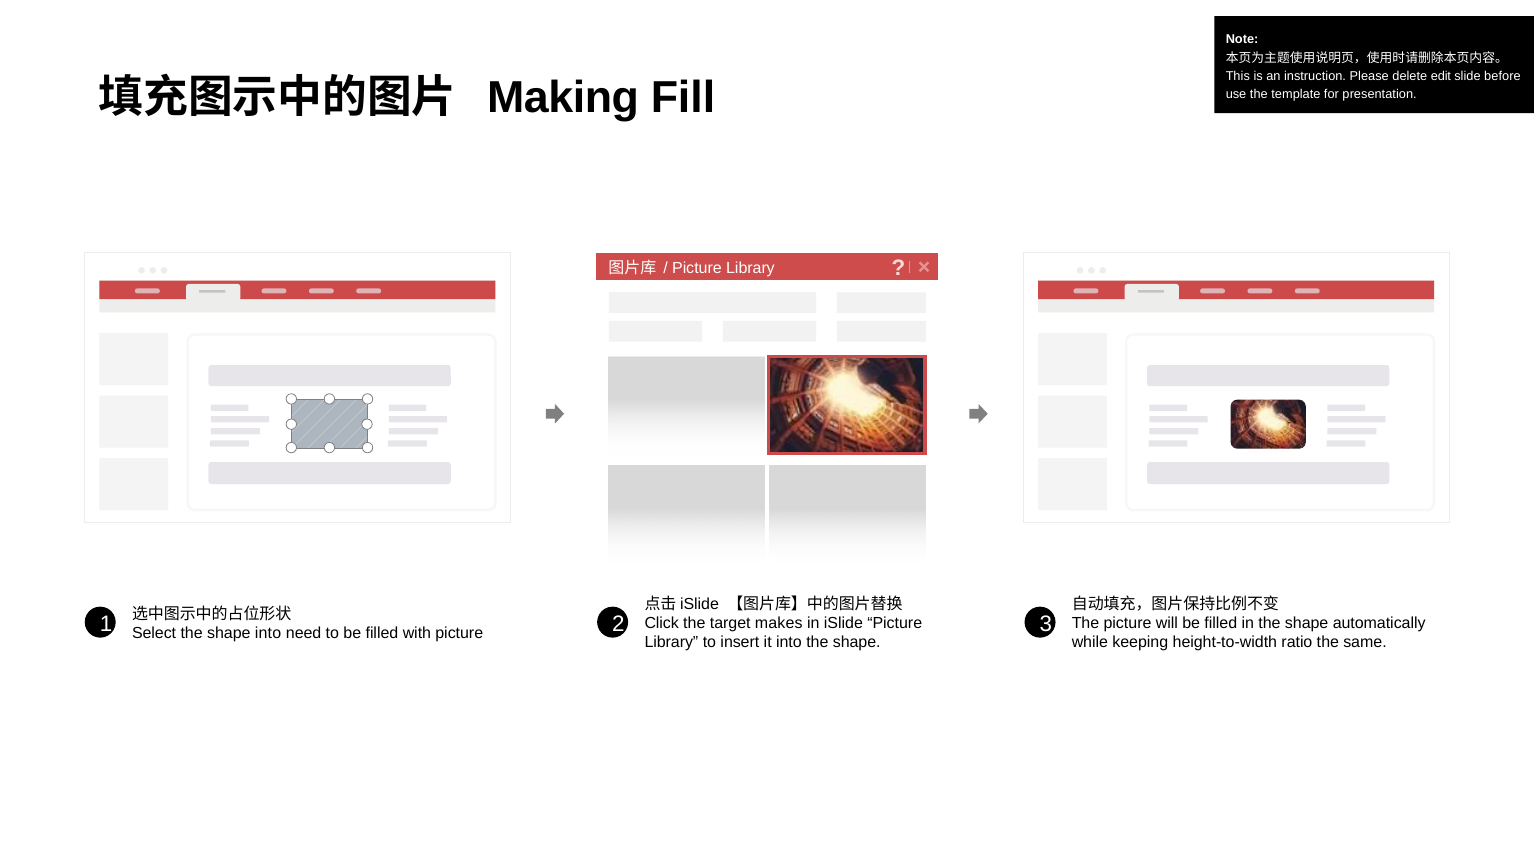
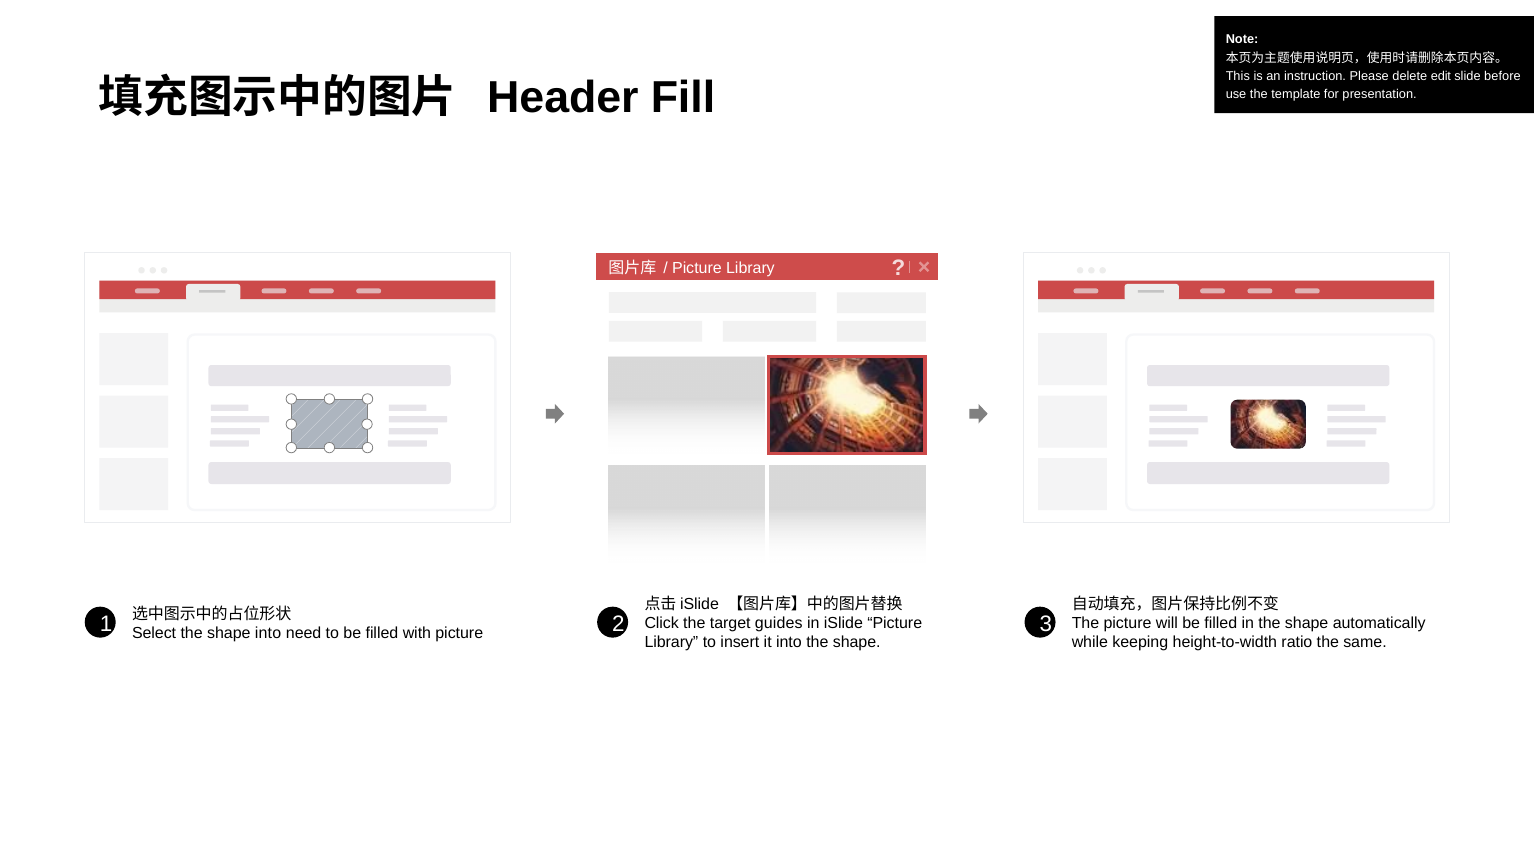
Making: Making -> Header (563, 98)
makes: makes -> guides (779, 623)
